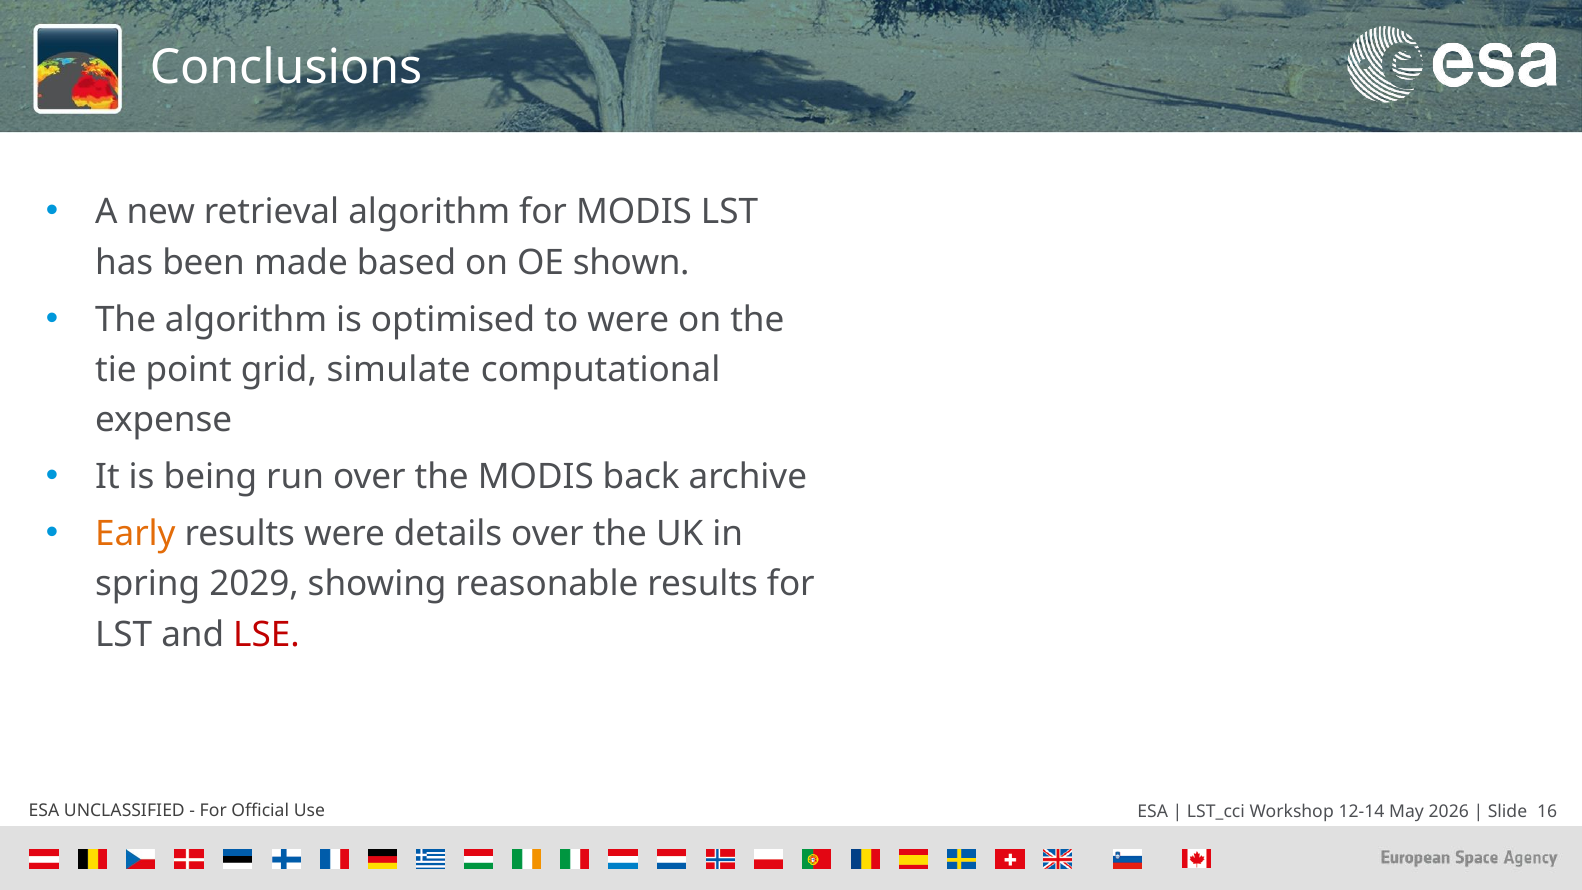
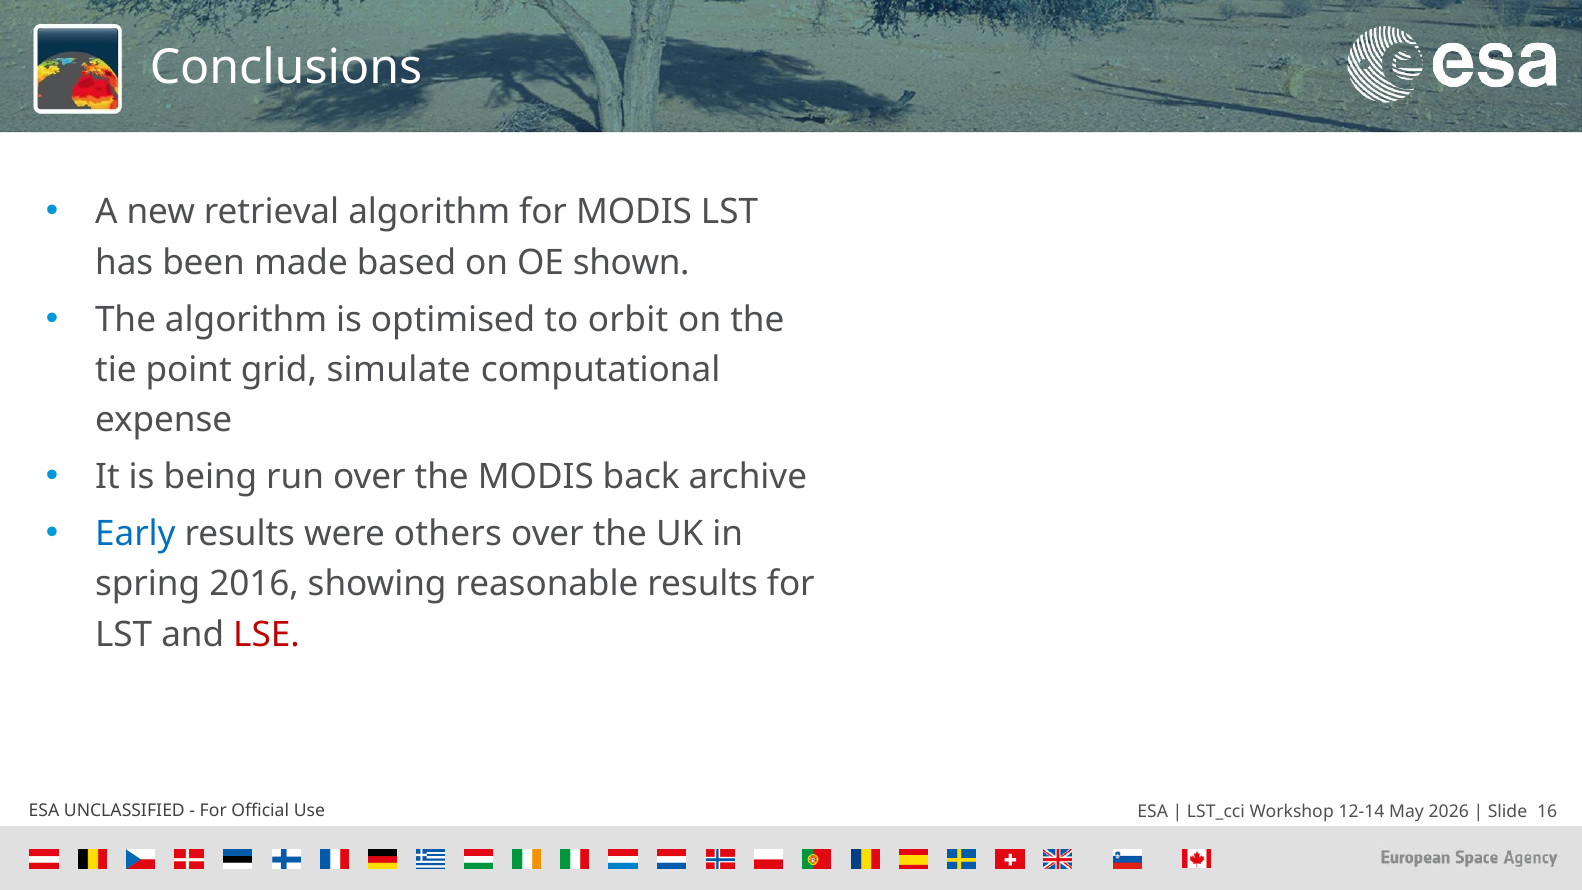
to were: were -> orbit (628, 320)
Early colour: orange -> blue (135, 534)
details: details -> others (448, 534)
2029: 2029 -> 2016 (254, 584)
